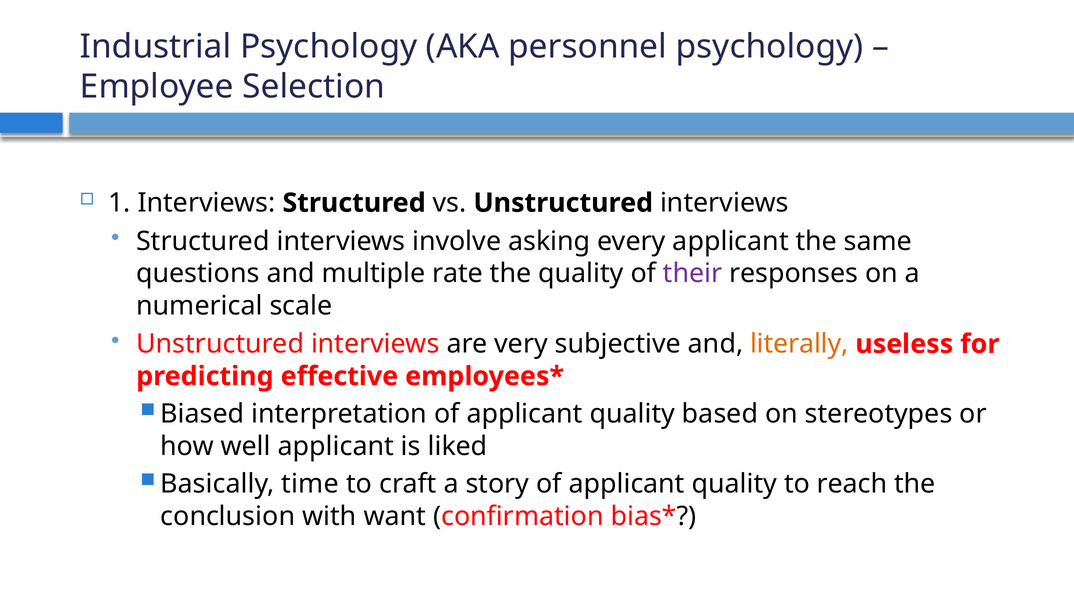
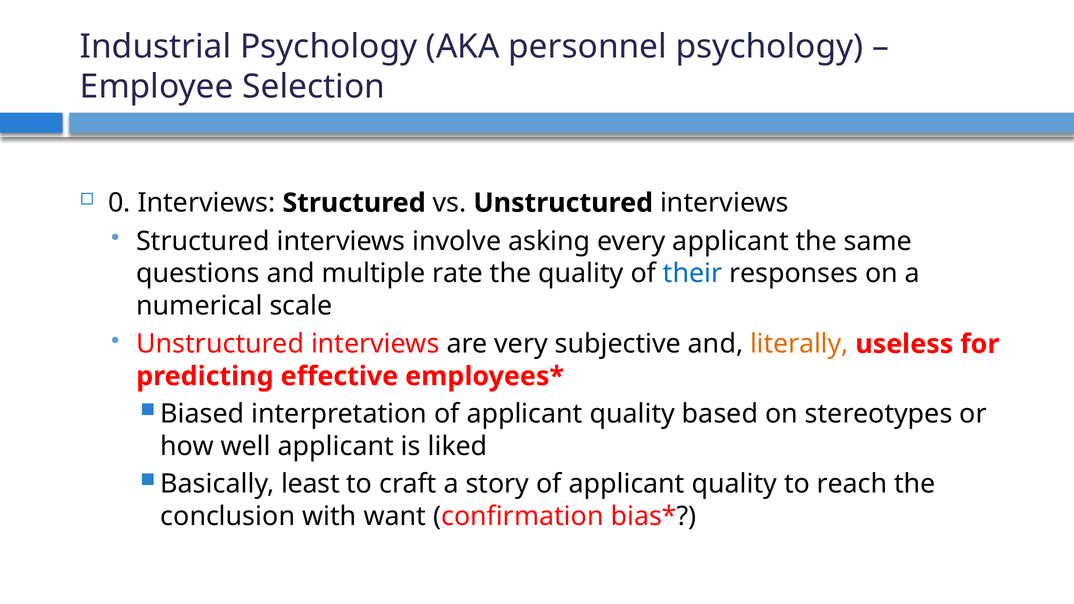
1: 1 -> 0 (119, 203)
their colour: purple -> blue (693, 274)
time: time -> least (310, 484)
